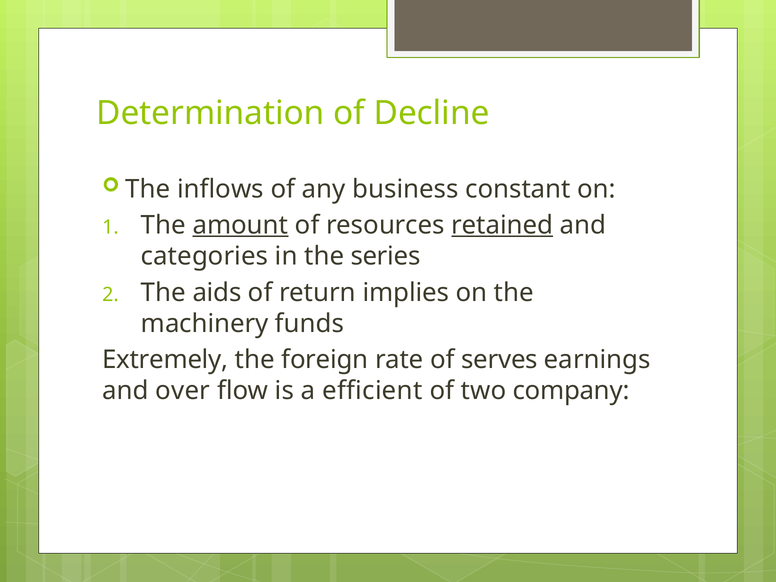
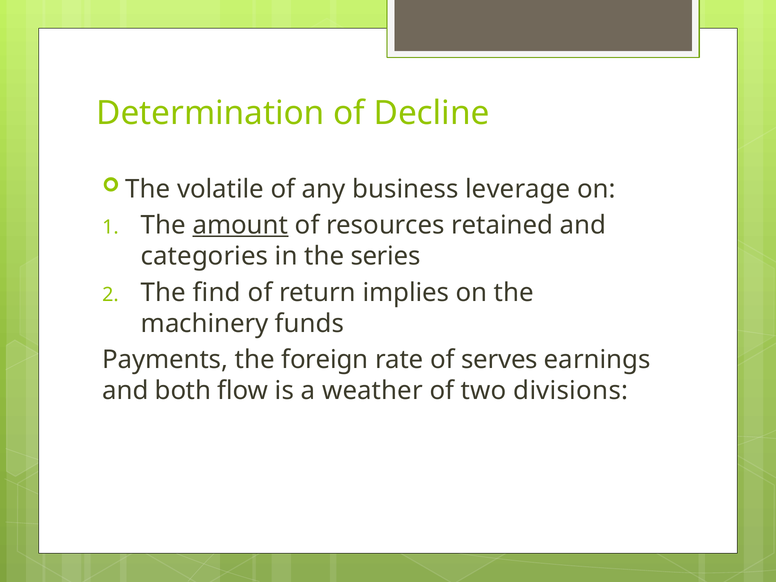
inflows: inflows -> volatile (221, 189)
constant: constant -> leverage (518, 189)
retained underline: present -> none (502, 225)
aids: aids -> find (217, 292)
Extremely: Extremely -> Payments (165, 360)
over: over -> both (183, 391)
efficient: efficient -> weather (372, 391)
company: company -> divisions (571, 391)
